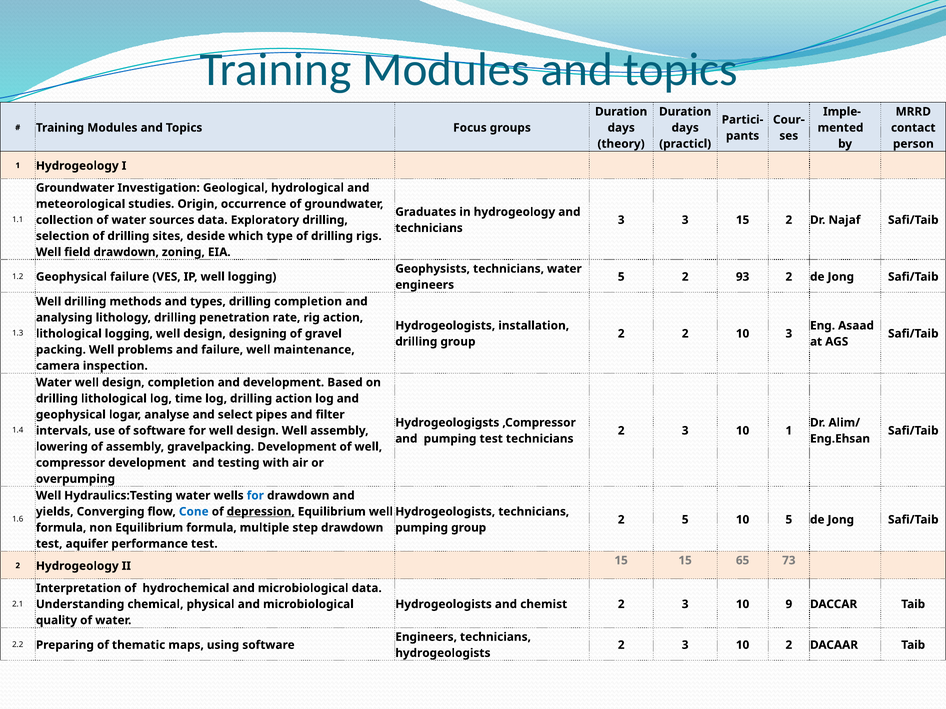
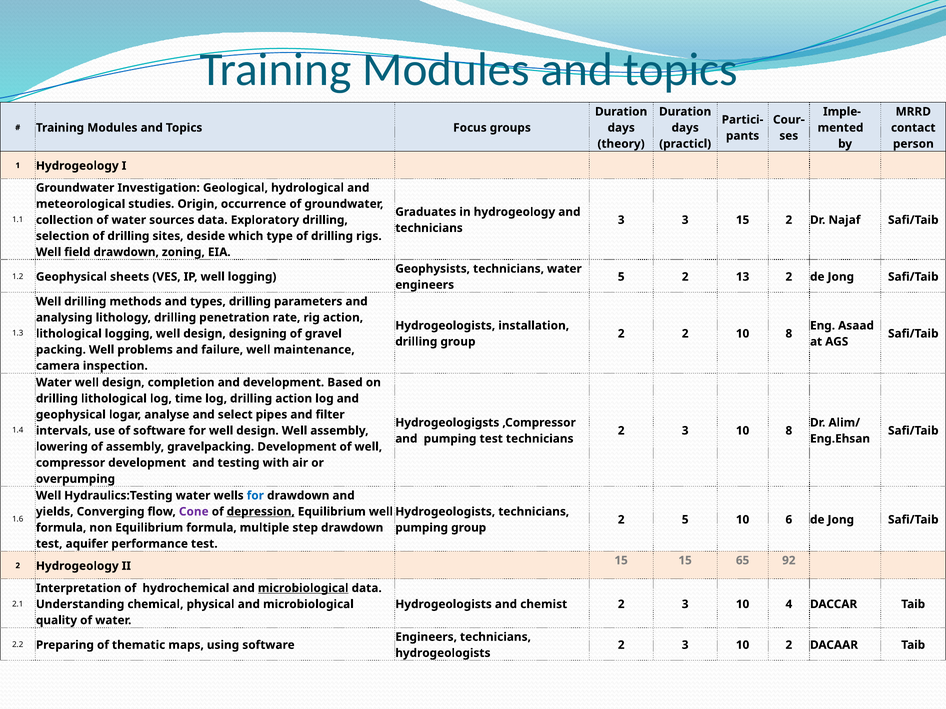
Geophysical failure: failure -> sheets (130, 277)
93: 93 -> 13 (743, 277)
drilling completion: completion -> parameters (308, 302)
2 10 3: 3 -> 8 (789, 334)
3 10 1: 1 -> 8 (789, 431)
Cone colour: blue -> purple (194, 512)
10 5: 5 -> 6 (789, 520)
73: 73 -> 92 (789, 561)
microbiological underline: none -> present (303, 589)
9: 9 -> 4 (789, 605)
